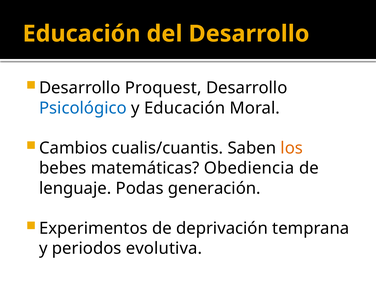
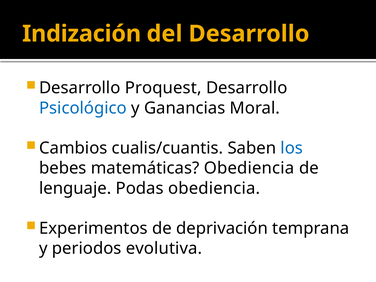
Educación: Educación -> Indización (82, 34)
y Educación: Educación -> Ganancias (185, 108)
los colour: orange -> blue (292, 148)
Podas generación: generación -> obediencia (214, 188)
